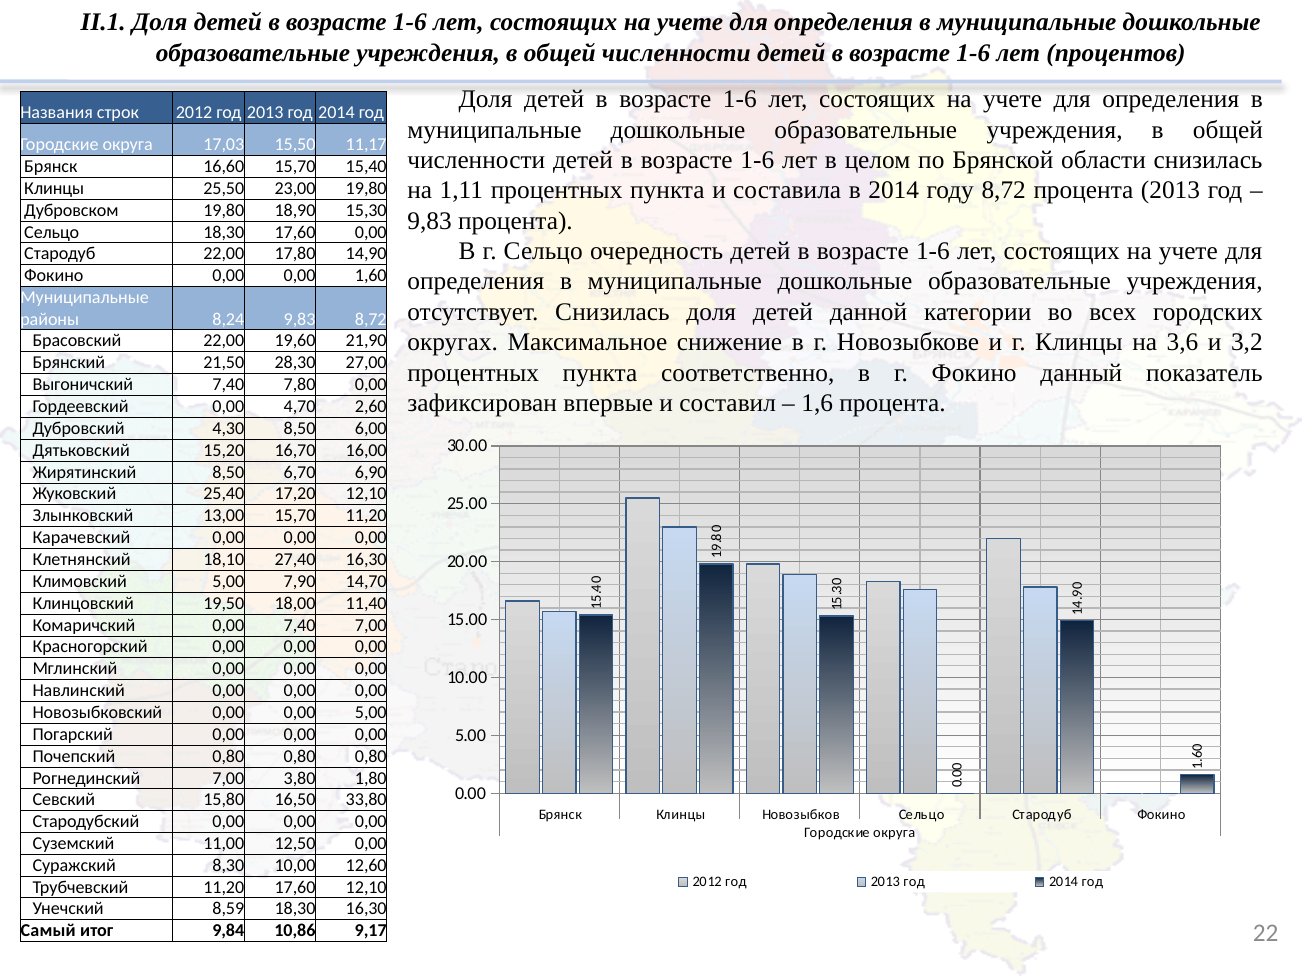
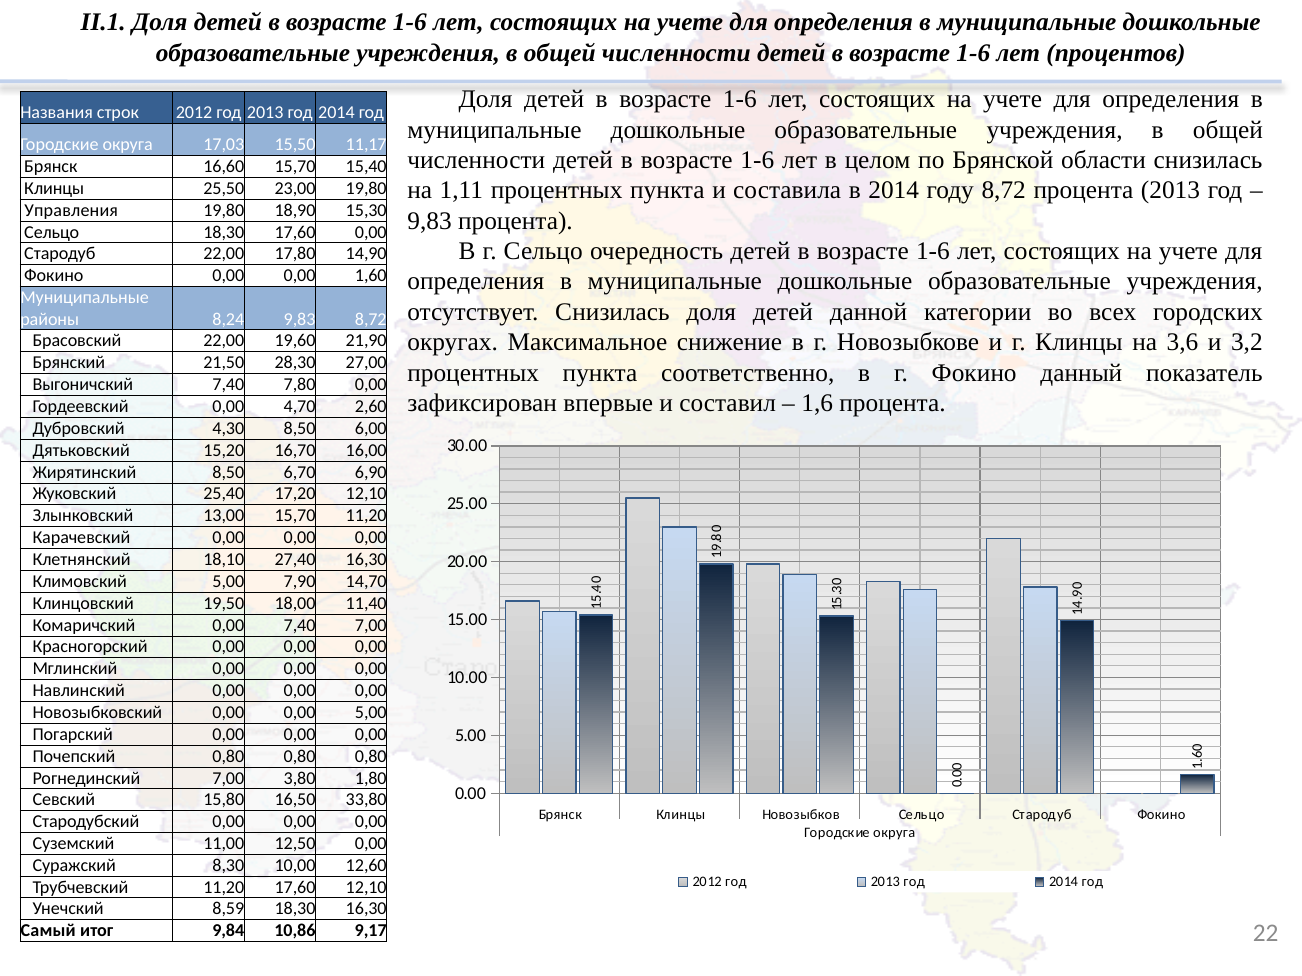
Дубровском: Дубровском -> Управления (71, 210)
